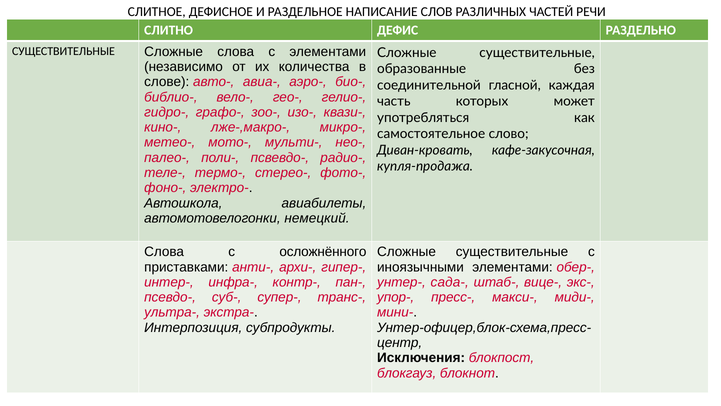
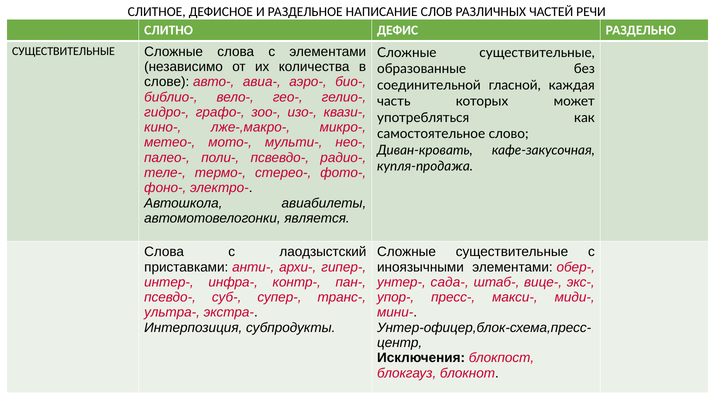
немецкий: немецкий -> является (317, 218)
осложнённого: осложнённого -> лаодзыстский (323, 252)
